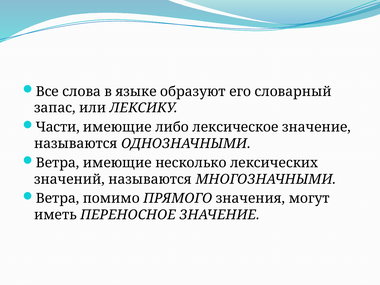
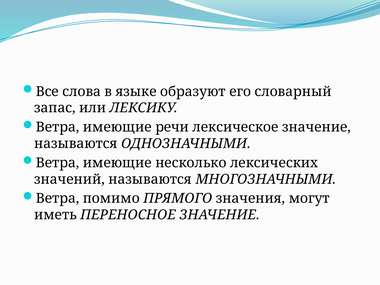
Части: Части -> Ветра (58, 127)
либо: либо -> речи (172, 127)
